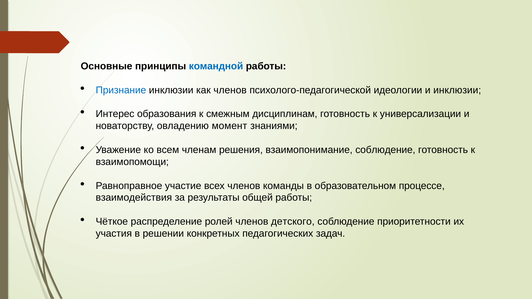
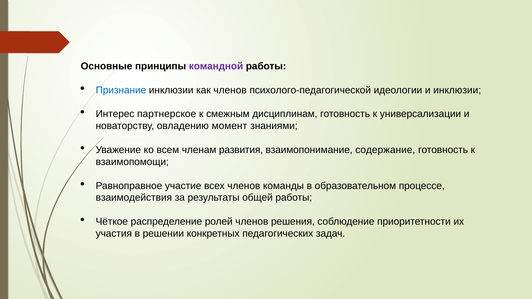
командной colour: blue -> purple (216, 66)
образования: образования -> партнерское (167, 114)
решения: решения -> развития (241, 150)
взаимопонимание соблюдение: соблюдение -> содержание (385, 150)
детского: детского -> решения (293, 222)
